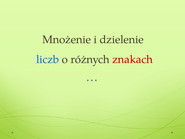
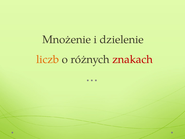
liczb colour: blue -> orange (48, 59)
